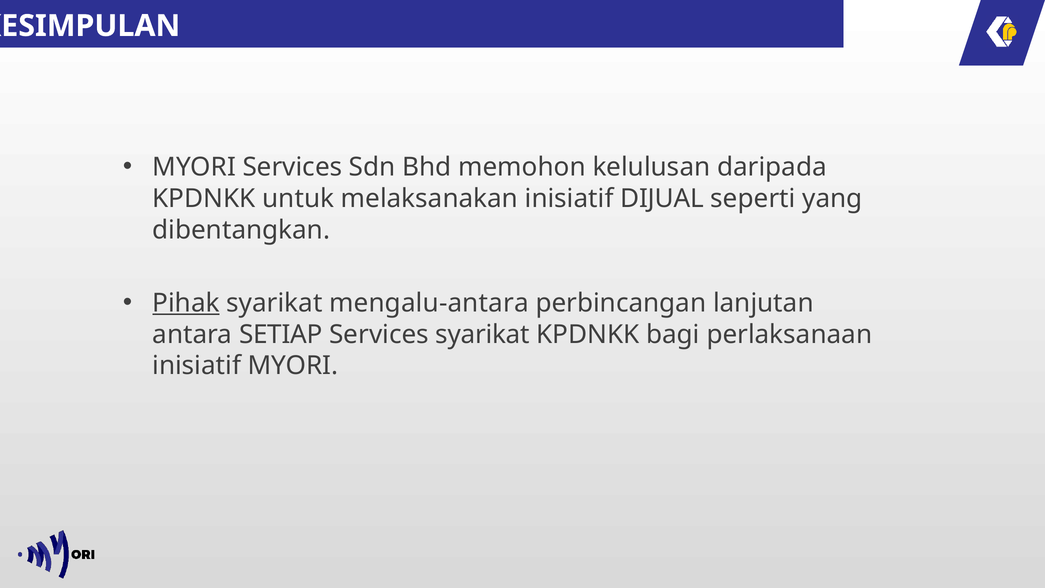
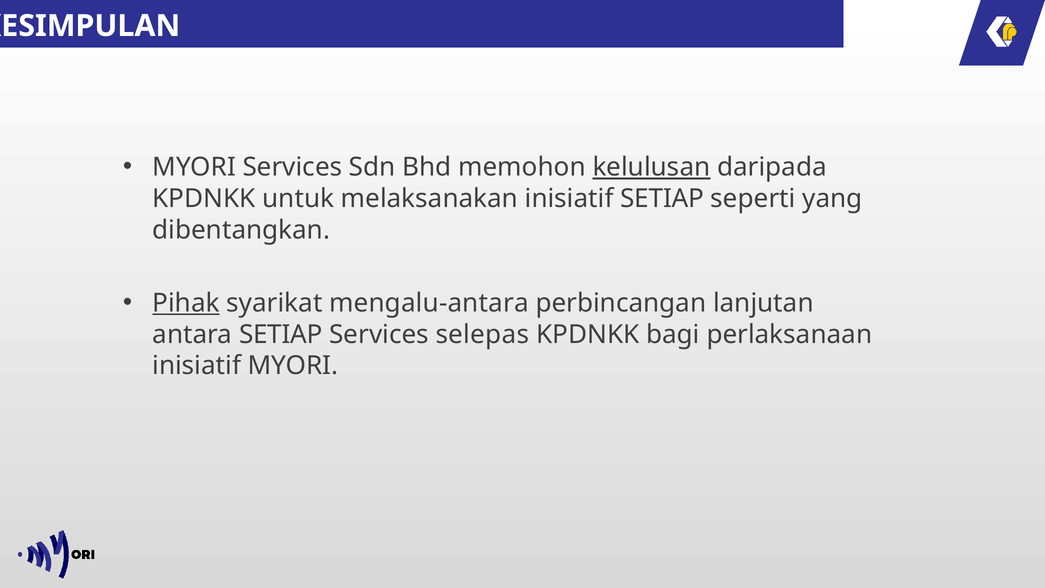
kelulusan underline: none -> present (651, 167)
inisiatif DIJUAL: DIJUAL -> SETIAP (662, 199)
Services syarikat: syarikat -> selepas (482, 334)
